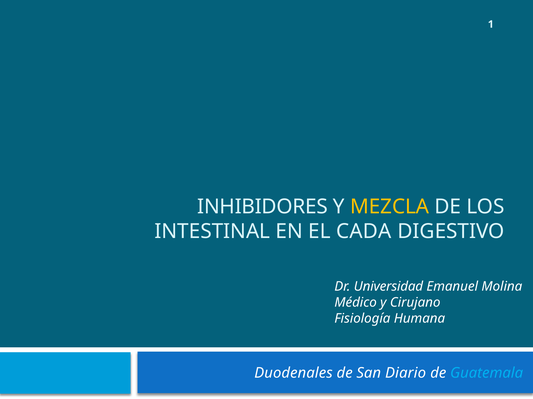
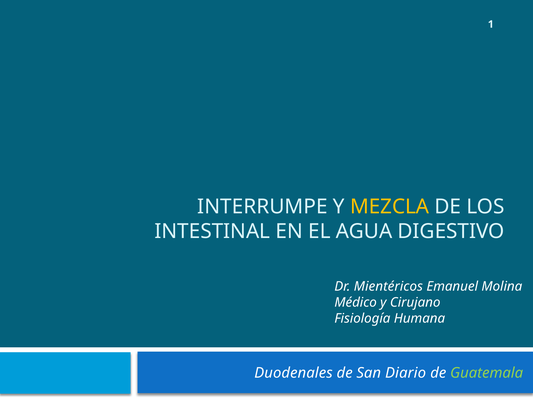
INHIBIDORES: INHIBIDORES -> INTERRUMPE (262, 207)
CADA: CADA -> AGUA (364, 232)
Universidad: Universidad -> Mientéricos (388, 287)
Guatemala colour: light blue -> light green (487, 374)
